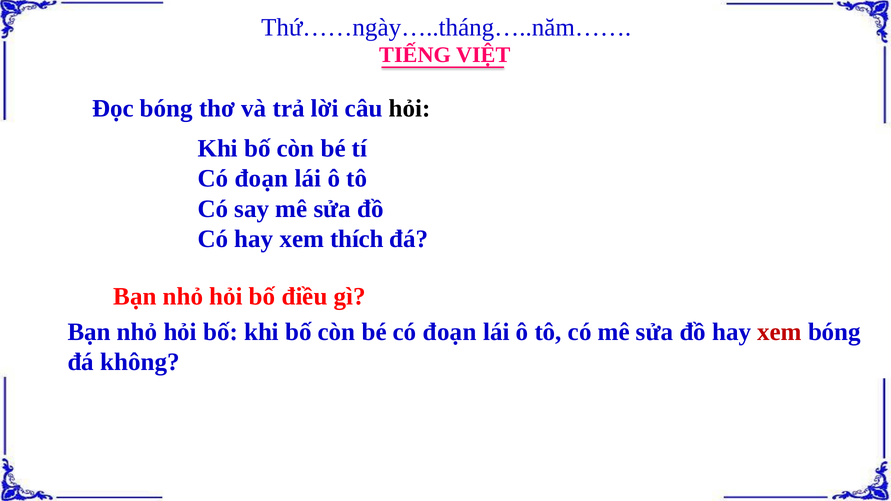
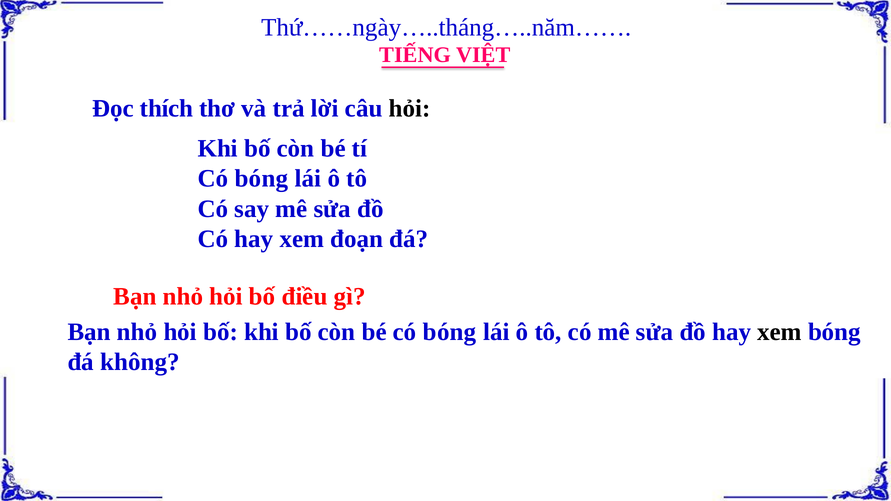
Đọc bóng: bóng -> thích (167, 109)
đoạn: đoạn -> bóng (261, 179)
thích: thích -> đoạn (357, 239)
bé có đoạn: đoạn -> bóng (450, 332)
xem colour: red -> black (780, 332)
